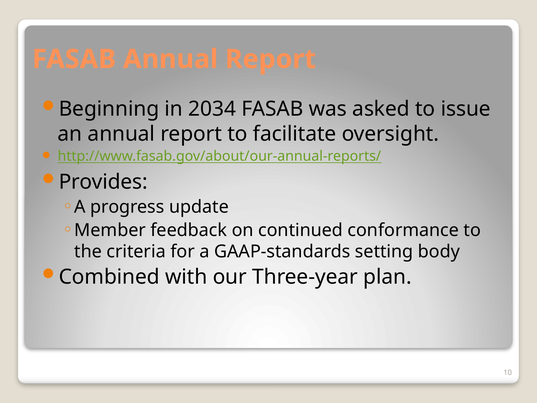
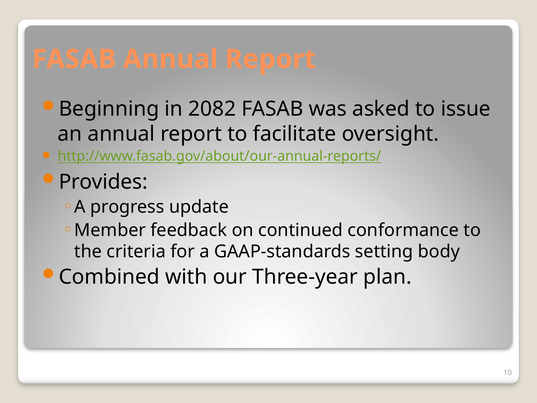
2034: 2034 -> 2082 (212, 109)
